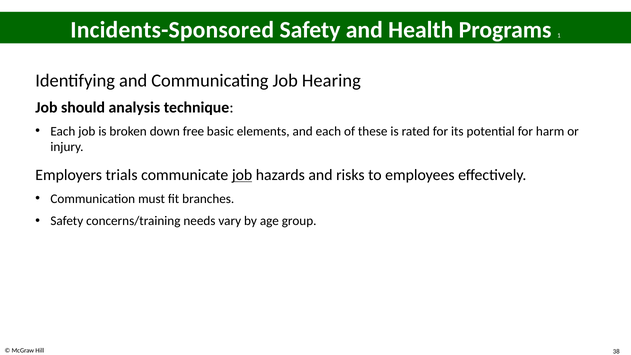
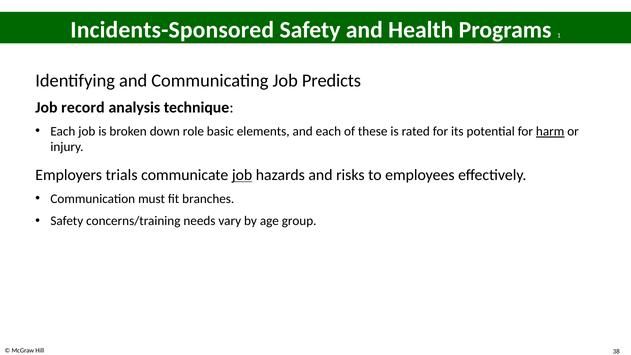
Hearing: Hearing -> Predicts (331, 81)
should: should -> record (83, 107)
free: free -> role (193, 131)
harm underline: none -> present (550, 131)
